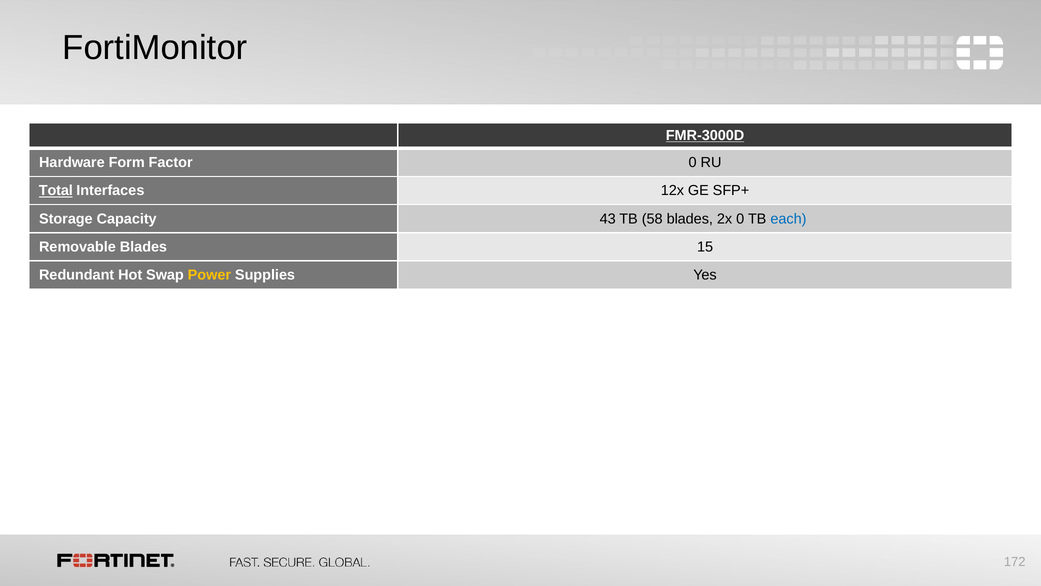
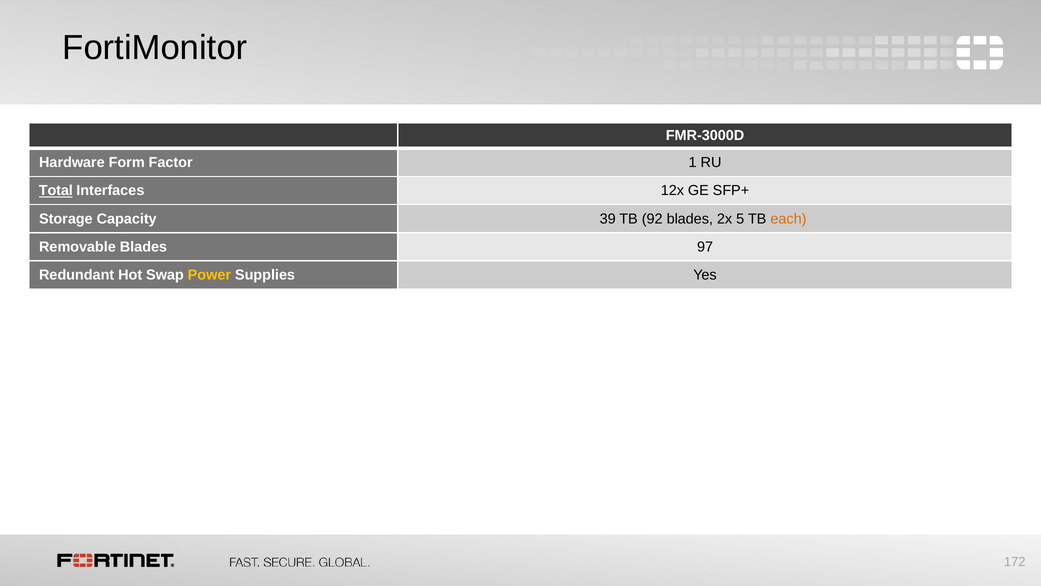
FMR-3000D underline: present -> none (705, 135)
Factor 0: 0 -> 1 (693, 162)
43: 43 -> 39 (608, 219)
58: 58 -> 92 (652, 219)
2x 0: 0 -> 5 (740, 219)
each colour: blue -> orange (788, 219)
15: 15 -> 97 (705, 247)
